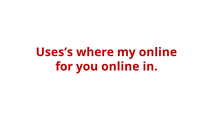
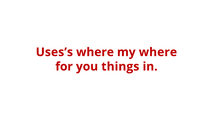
my online: online -> where (158, 52)
you online: online -> things (120, 66)
